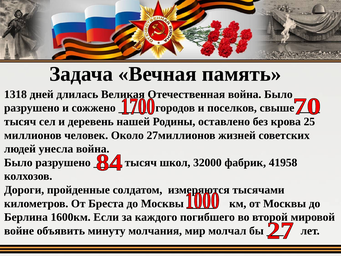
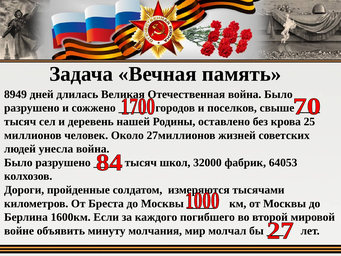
1318: 1318 -> 8949 (15, 94)
41958: 41958 -> 64053 (283, 162)
